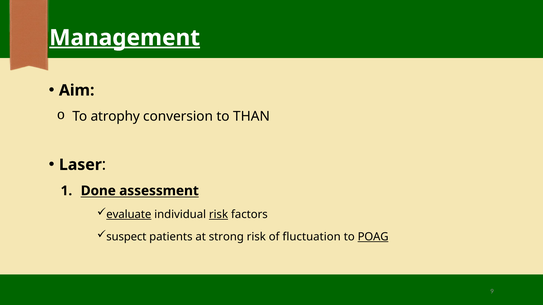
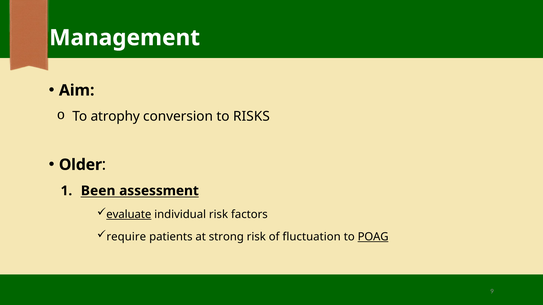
Management underline: present -> none (125, 38)
THAN: THAN -> RISKS (251, 117)
Laser: Laser -> Older (80, 165)
Done: Done -> Been (98, 191)
risk underline: present -> none (219, 215)
suspect: suspect -> require (126, 237)
